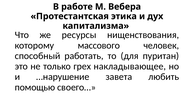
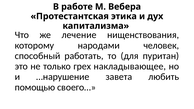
ресурсы: ресурсы -> лечение (79, 35)
массового: массового -> народами (99, 45)
